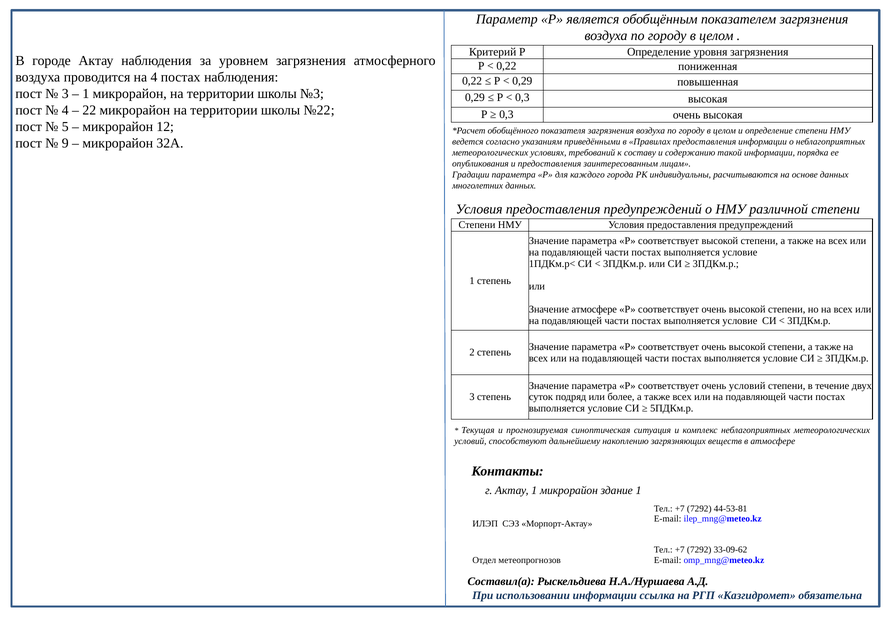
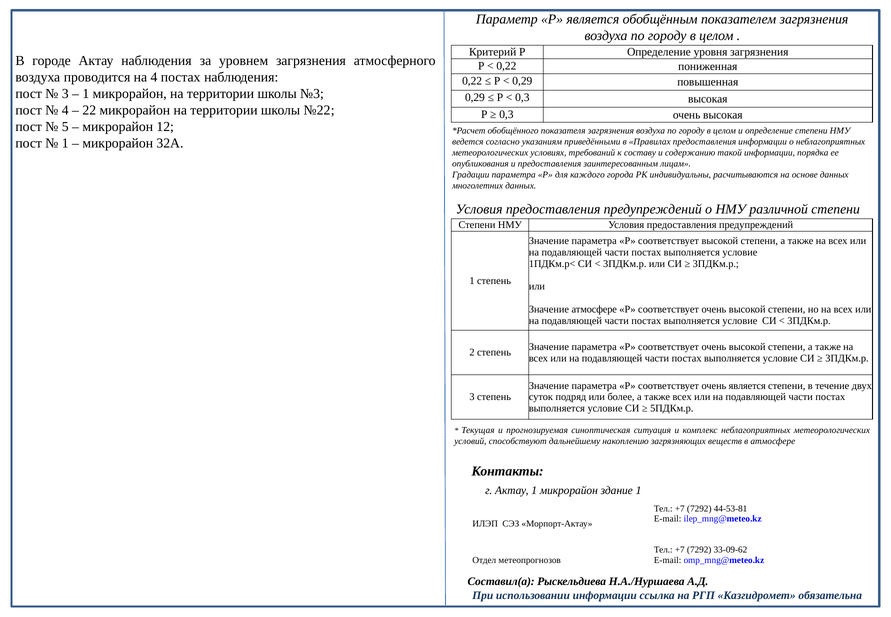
9: 9 -> 1 (65, 143)
очень условий: условий -> является (747, 386)
